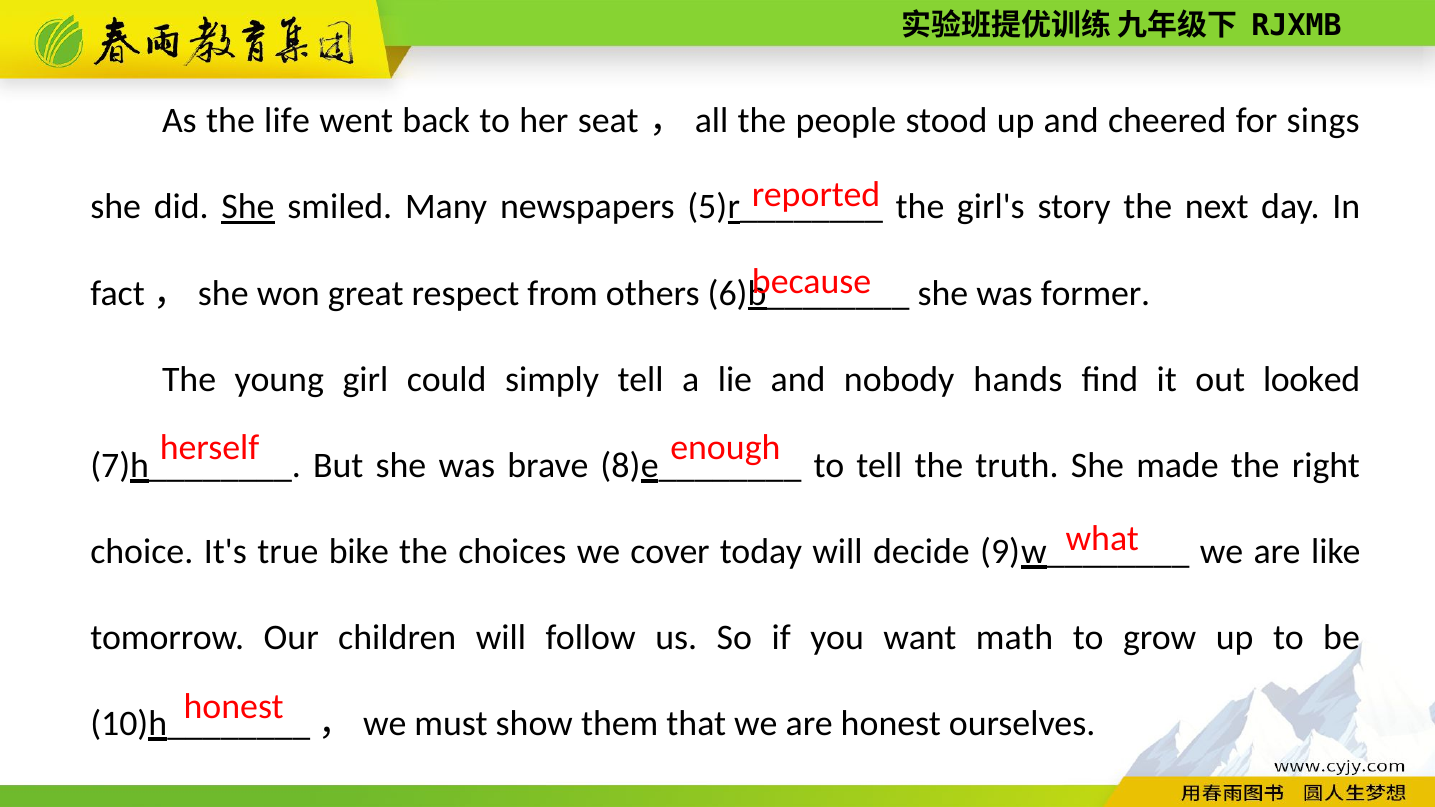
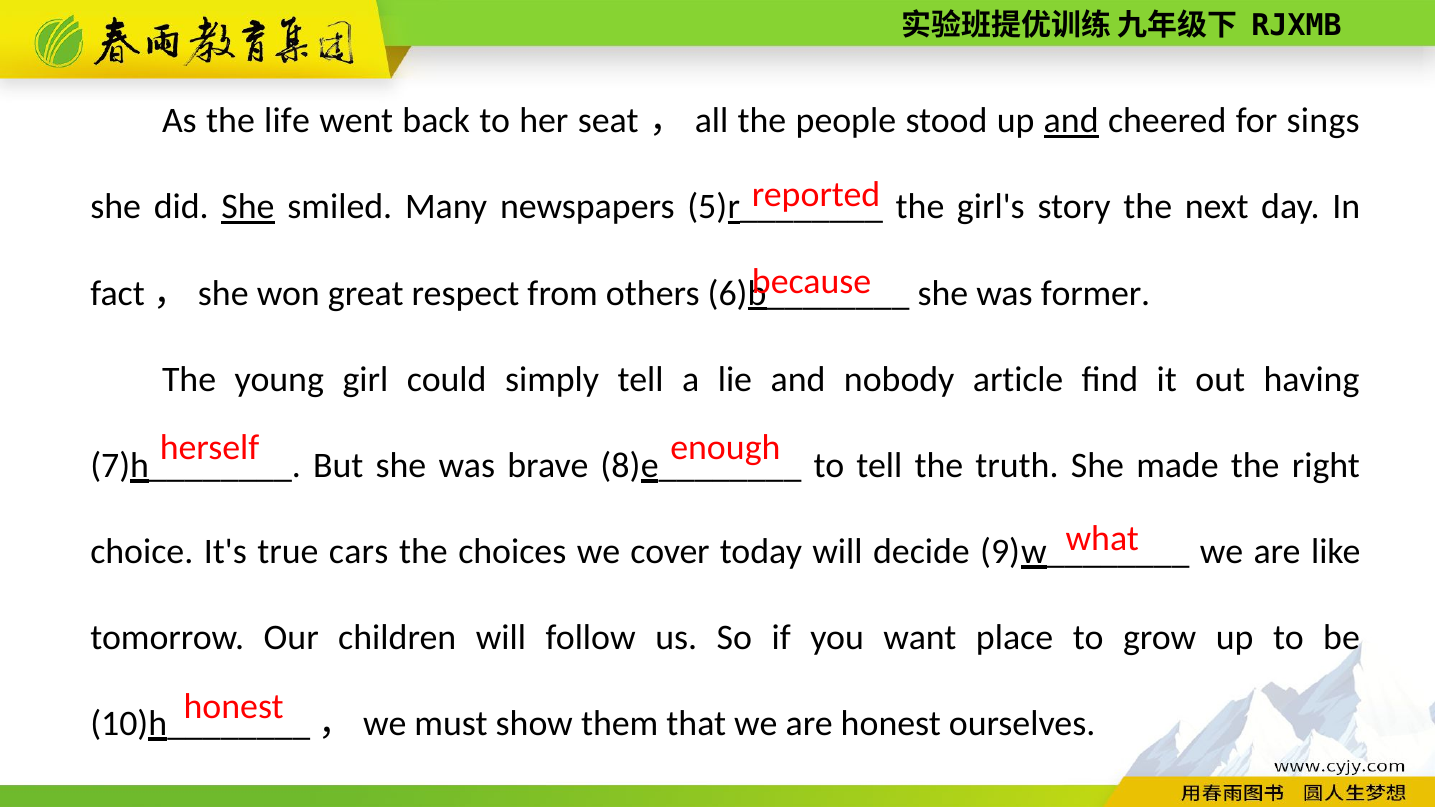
and underline: none -> present (1071, 121)
hands: hands -> article (1018, 379)
looked: looked -> having (1311, 379)
bike: bike -> cars (359, 552)
math: math -> place (1015, 638)
